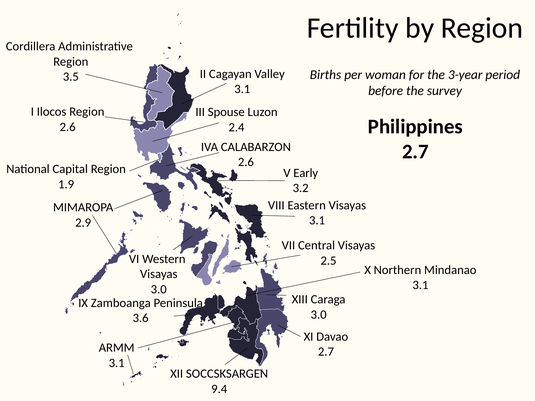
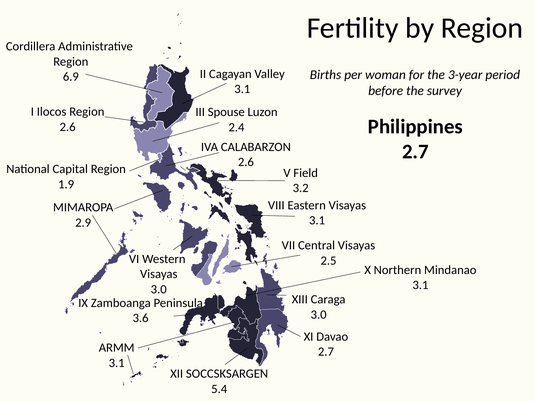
3.5: 3.5 -> 6.9 (71, 77)
Early: Early -> Field (306, 173)
9.4: 9.4 -> 5.4 (219, 389)
